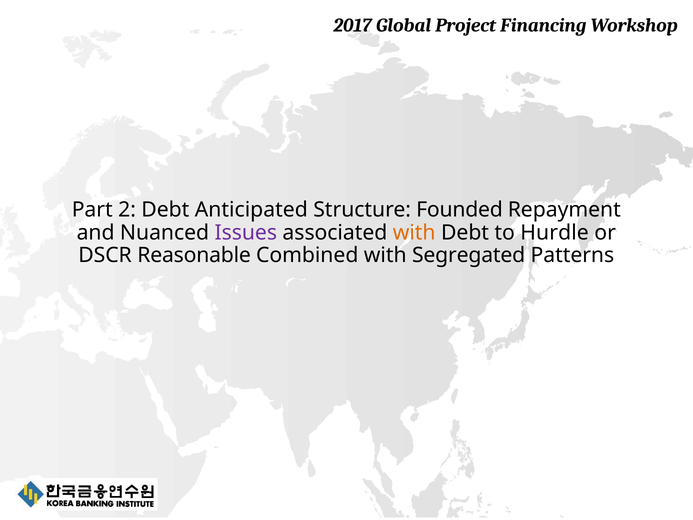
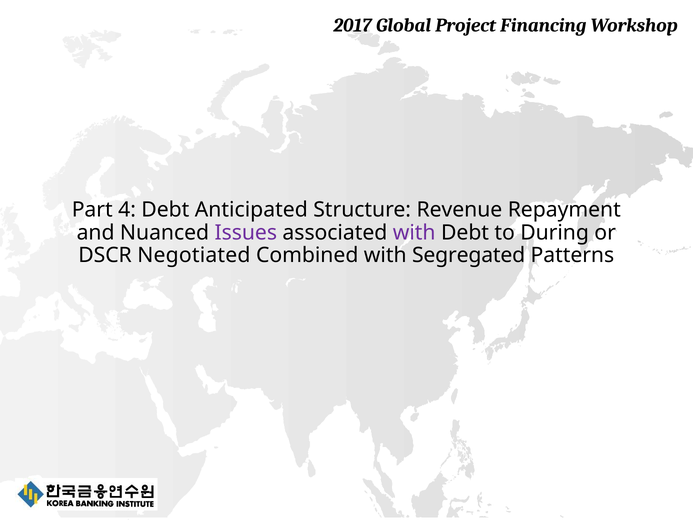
2: 2 -> 4 (127, 210)
Founded: Founded -> Revenue (459, 210)
with colour: orange -> purple (414, 232)
Hurdle: Hurdle -> During (555, 232)
Reasonable: Reasonable -> Negotiated (194, 255)
